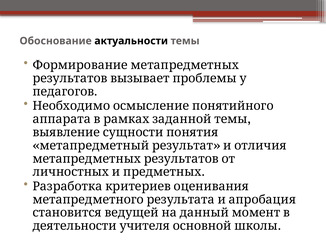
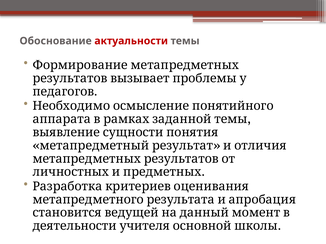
актуальности colour: black -> red (131, 41)
